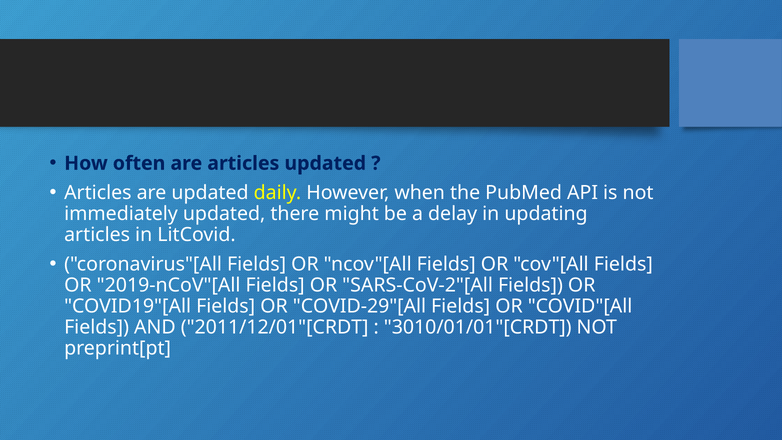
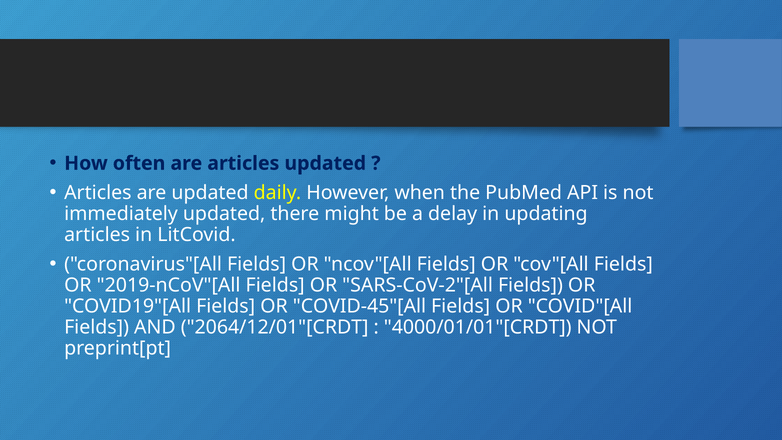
COVID-29"[All: COVID-29"[All -> COVID-45"[All (359, 306)
2011/12/01"[CRDT: 2011/12/01"[CRDT -> 2064/12/01"[CRDT (275, 327)
3010/01/01"[CRDT: 3010/01/01"[CRDT -> 4000/01/01"[CRDT (478, 327)
